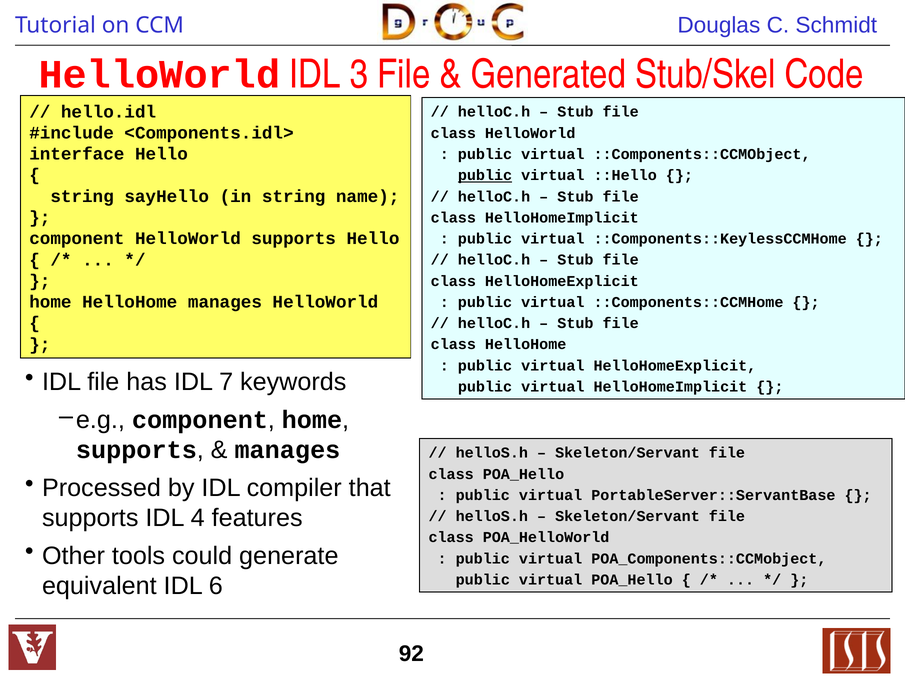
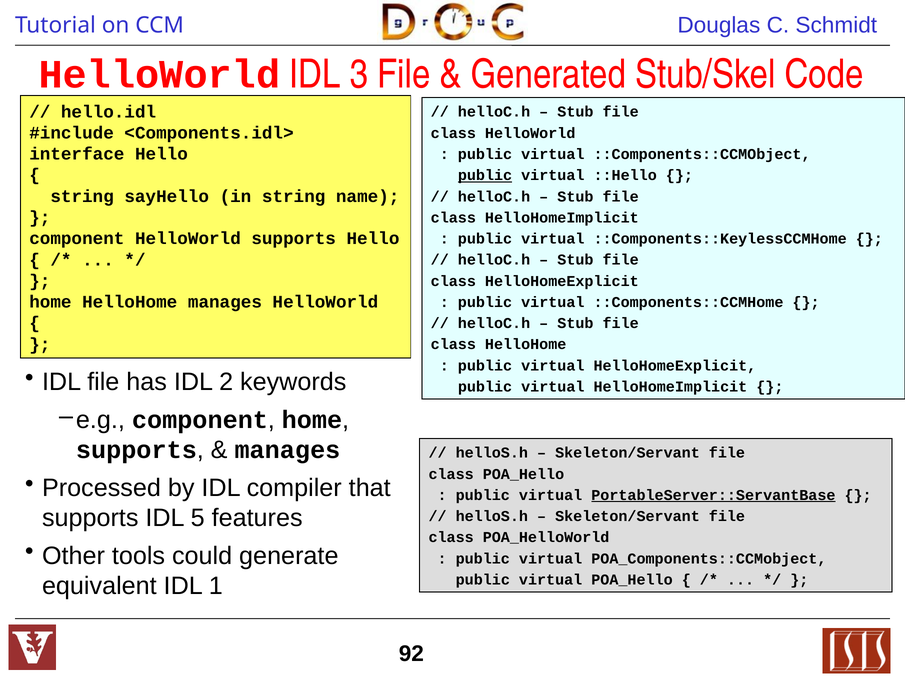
7: 7 -> 2 (226, 382)
PortableServer::ServantBase underline: none -> present (713, 495)
4: 4 -> 5 (198, 518)
6: 6 -> 1 (216, 586)
